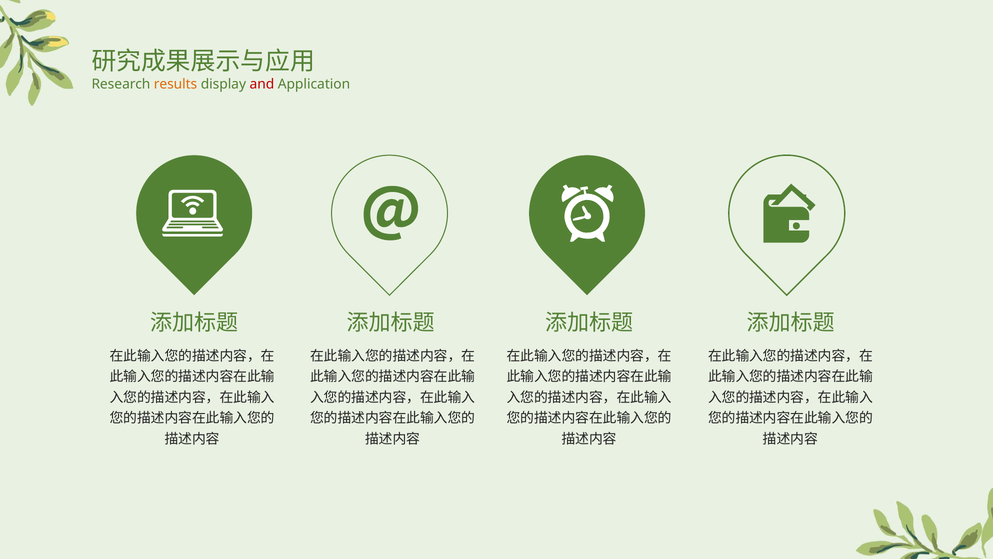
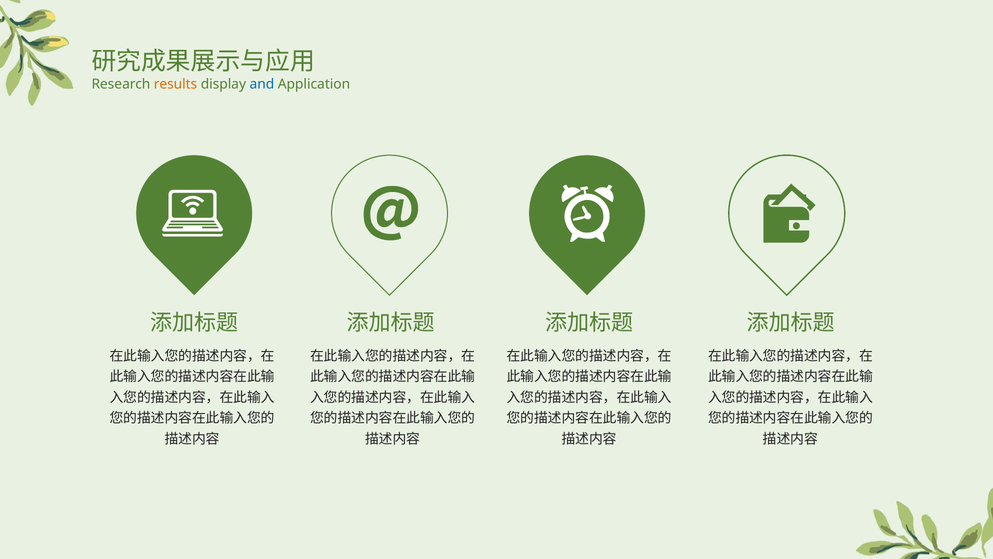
and colour: red -> blue (262, 84)
